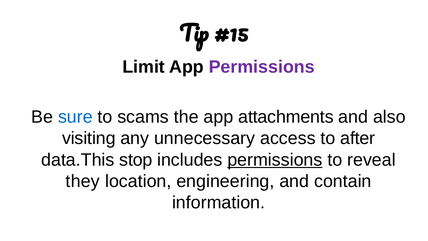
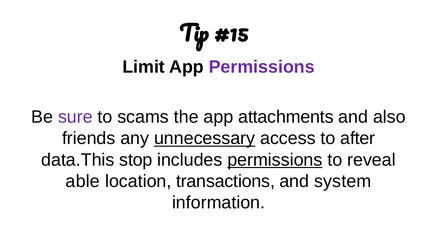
sure colour: blue -> purple (75, 117)
visiting: visiting -> friends (89, 138)
unnecessary underline: none -> present (205, 138)
they: they -> able (83, 181)
engineering: engineering -> transactions (226, 181)
contain: contain -> system (343, 181)
